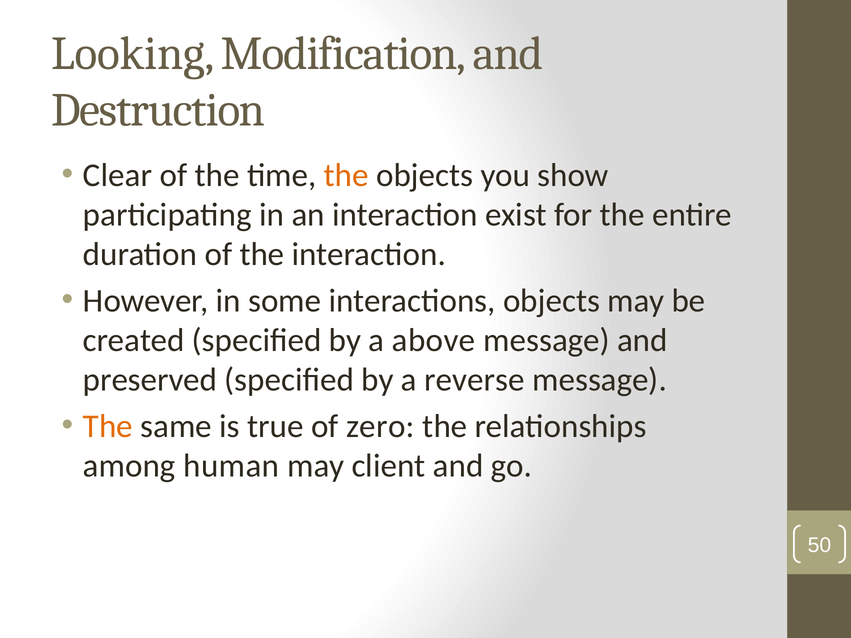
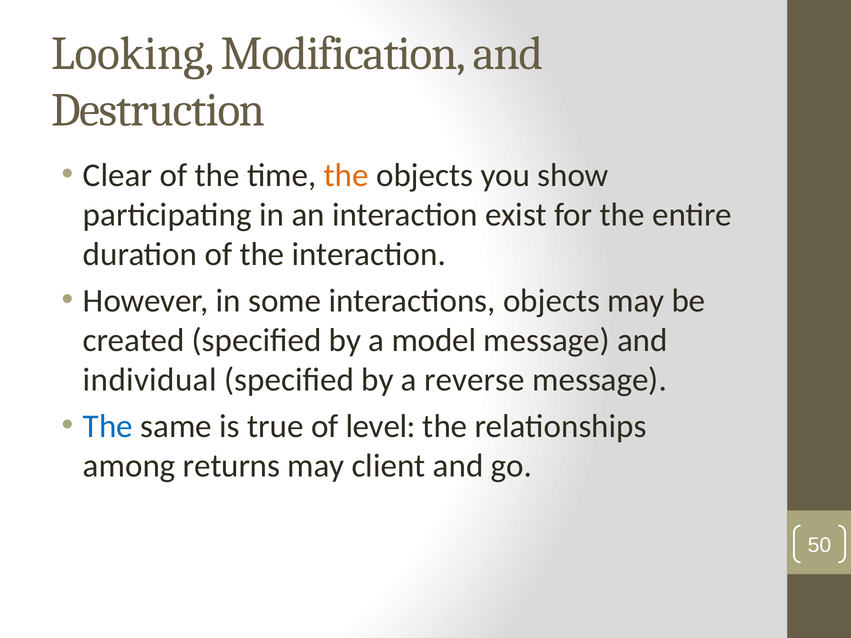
above: above -> model (434, 340)
preserved: preserved -> individual (150, 380)
The colour: orange -> blue (108, 426)
zero: zero -> level (381, 426)
human: human -> returns (232, 466)
